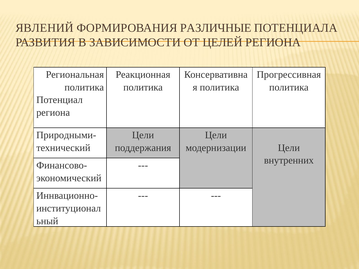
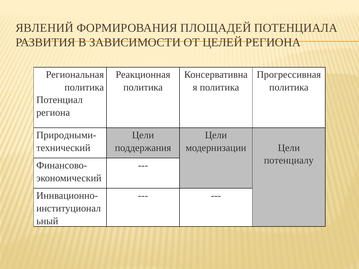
РАЗЛИЧНЫЕ: РАЗЛИЧНЫЕ -> ПЛОЩАДЕЙ (216, 28)
внутренних: внутренних -> потенциалу (289, 161)
